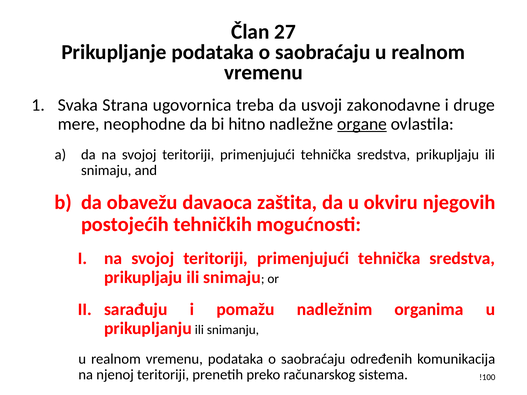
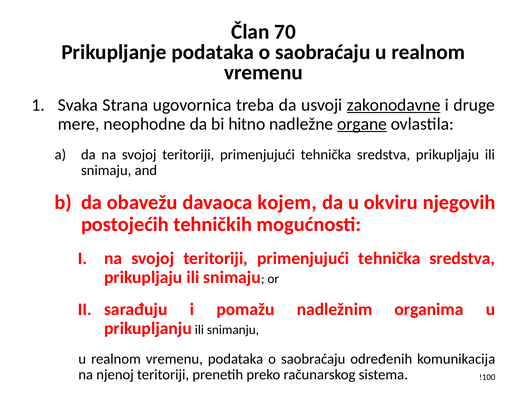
27: 27 -> 70 (285, 32)
zakonodavne underline: none -> present (394, 105)
zaštita: zaštita -> kojem (287, 203)
